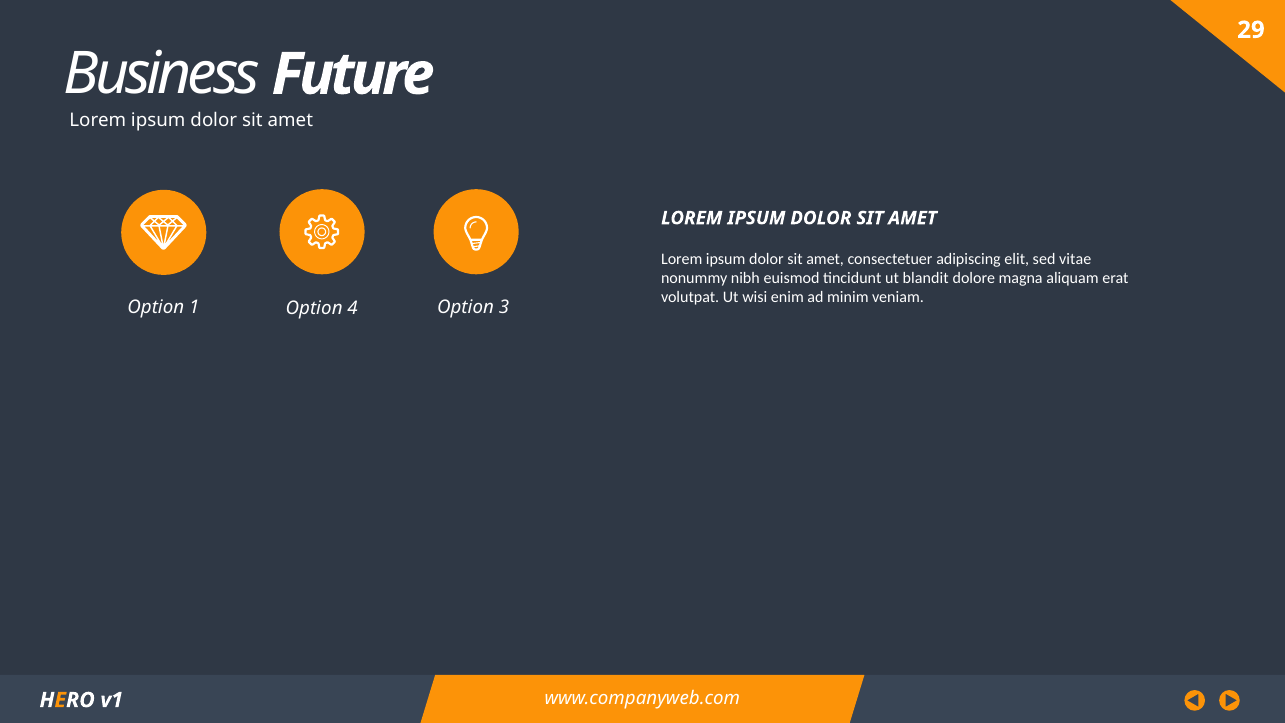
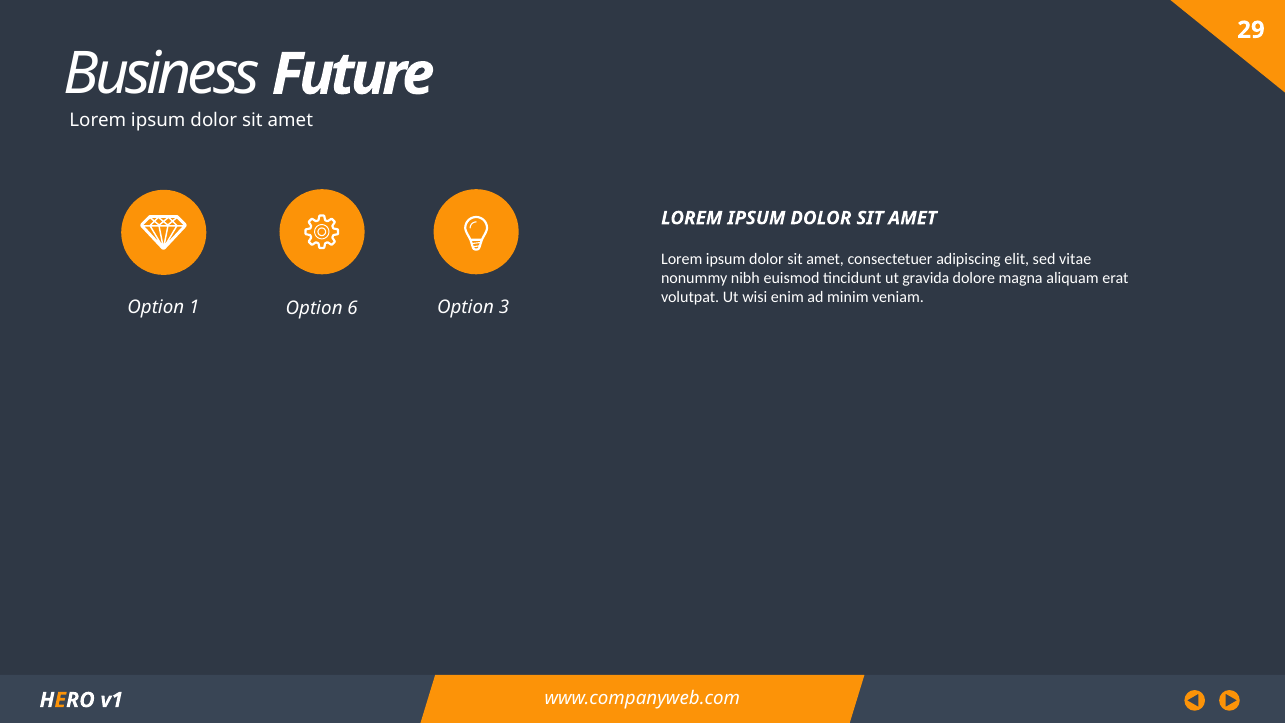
blandit: blandit -> gravida (926, 278)
4: 4 -> 6 (353, 309)
